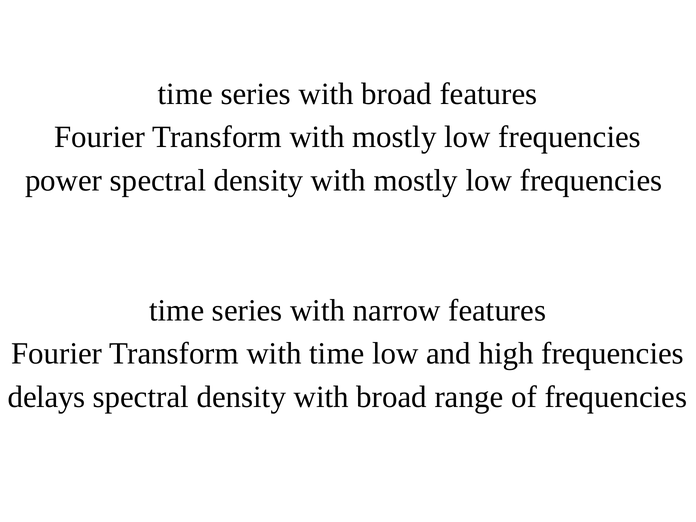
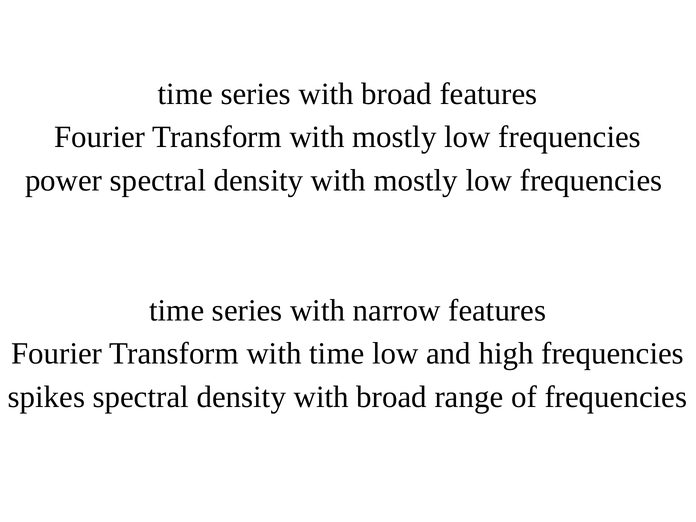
delays: delays -> spikes (46, 397)
